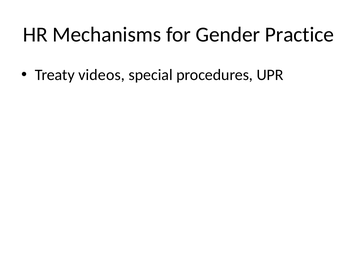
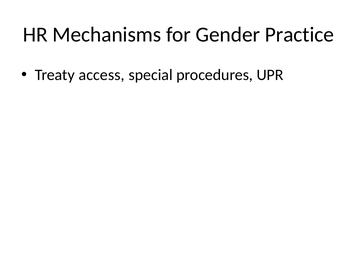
videos: videos -> access (102, 75)
